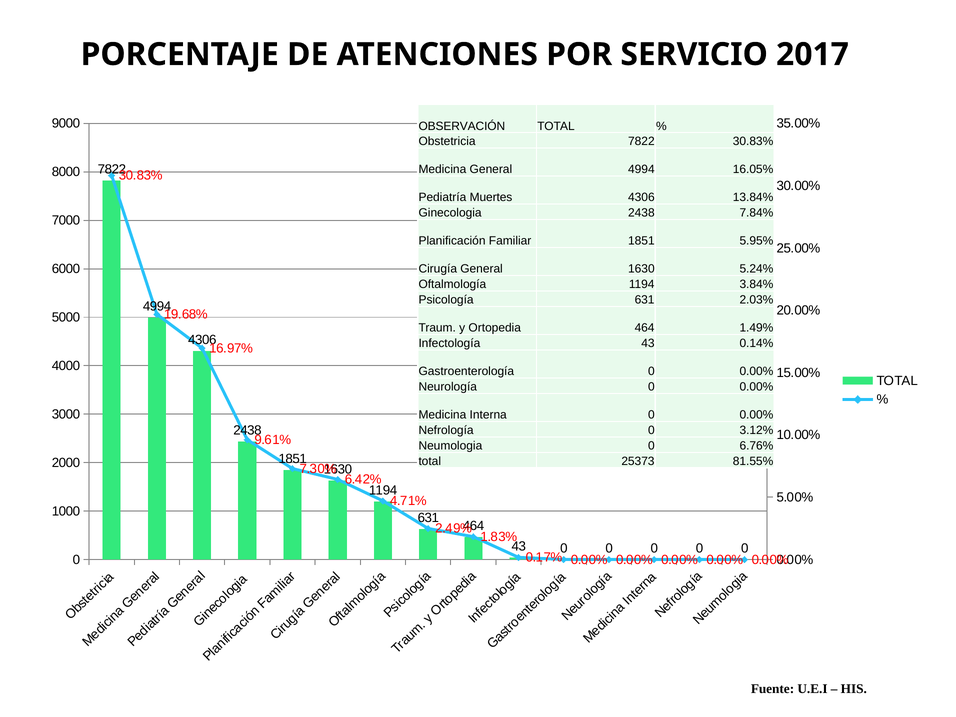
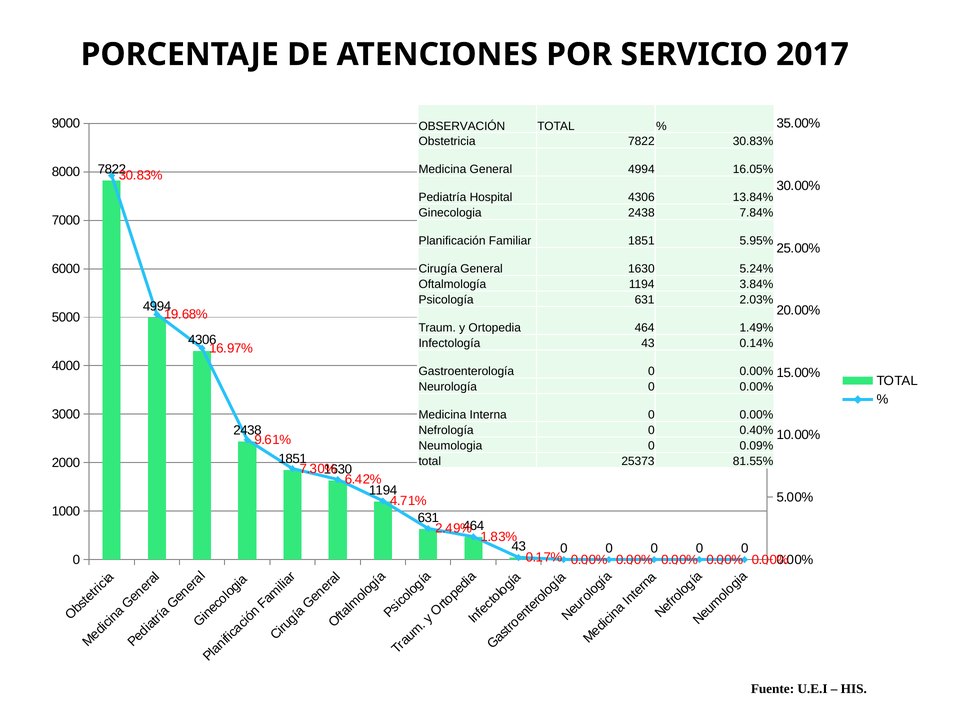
Muertes: Muertes -> Hospital (491, 198)
3.12%: 3.12% -> 0.40% (756, 430)
6.76%: 6.76% -> 0.09% (756, 446)
